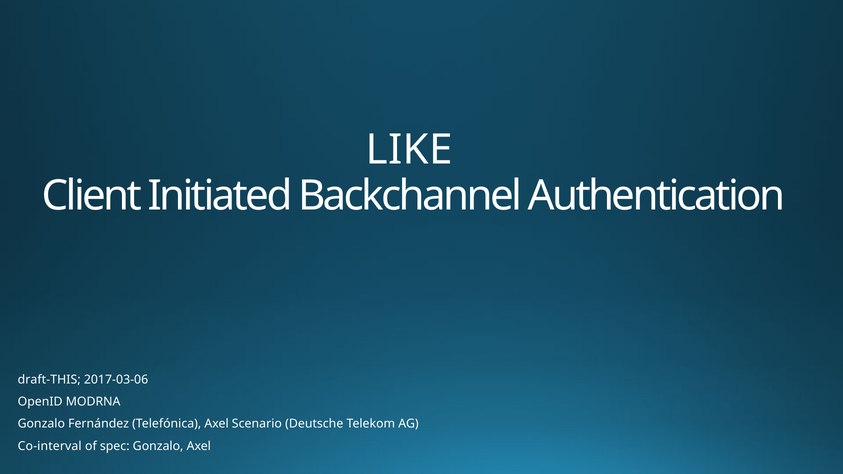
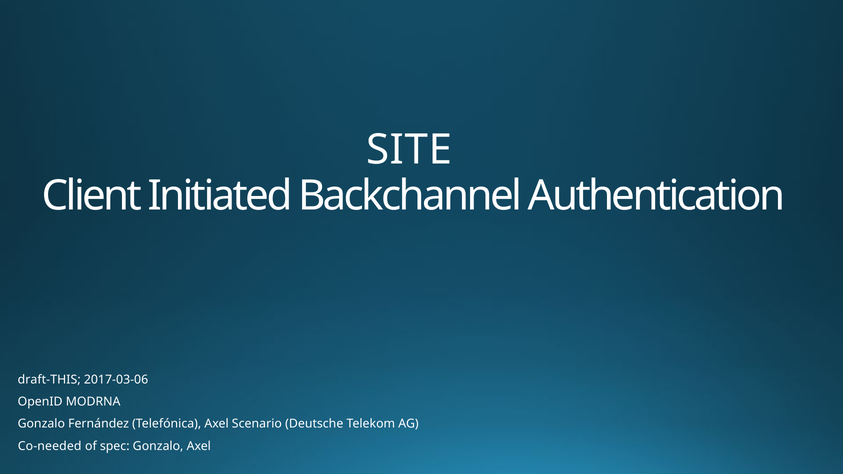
LIKE: LIKE -> SITE (409, 150)
Co-interval: Co-interval -> Co-needed (50, 446)
